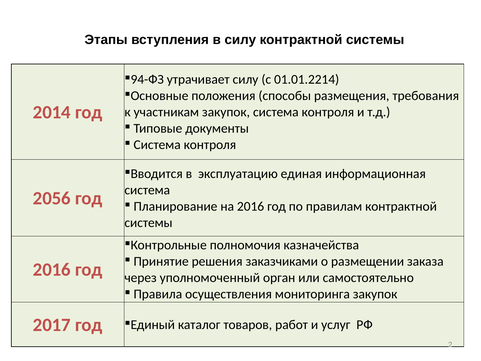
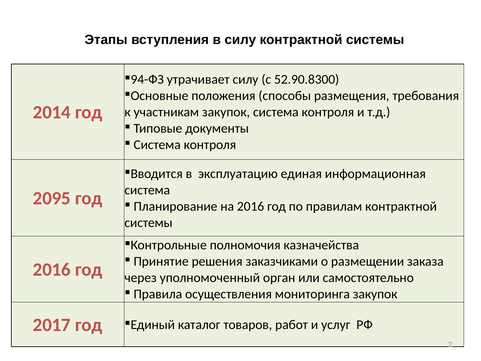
01.01.2214: 01.01.2214 -> 52.90.8300 (307, 79)
2056: 2056 -> 2095 (52, 198)
